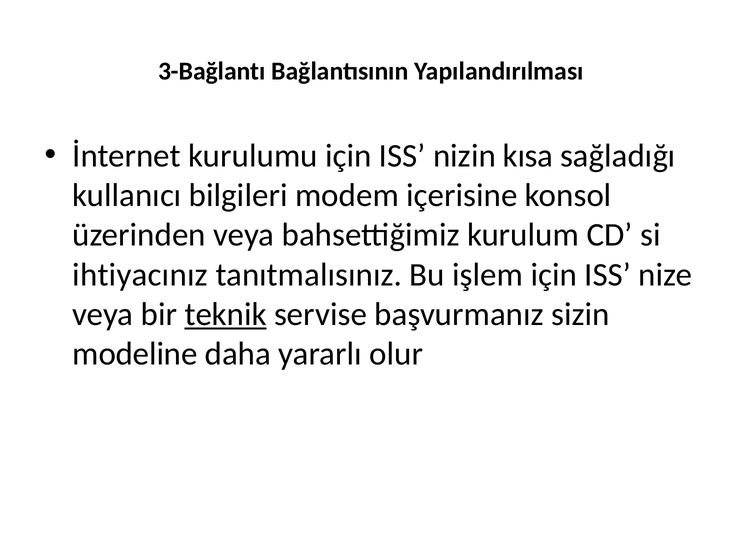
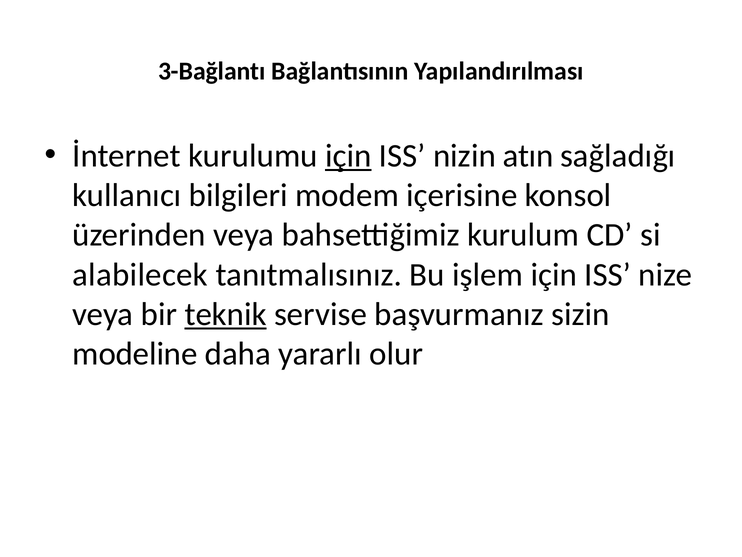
için underline: none -> present (348, 156)
kısa: kısa -> atın (528, 156)
ihtiyacınız: ihtiyacınız -> alabilecek (140, 274)
